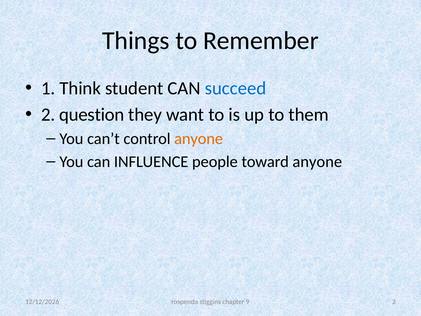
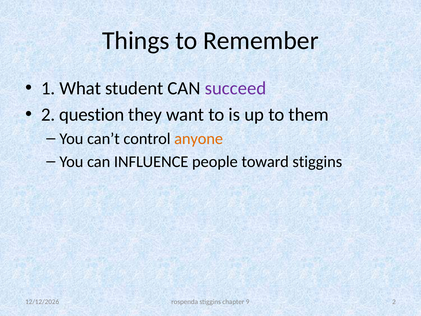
Think: Think -> What (80, 88)
succeed colour: blue -> purple (235, 88)
toward anyone: anyone -> stiggins (317, 162)
